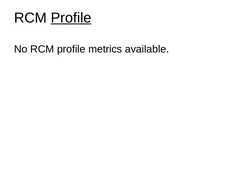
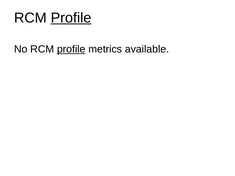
profile underline: none -> present (71, 49)
